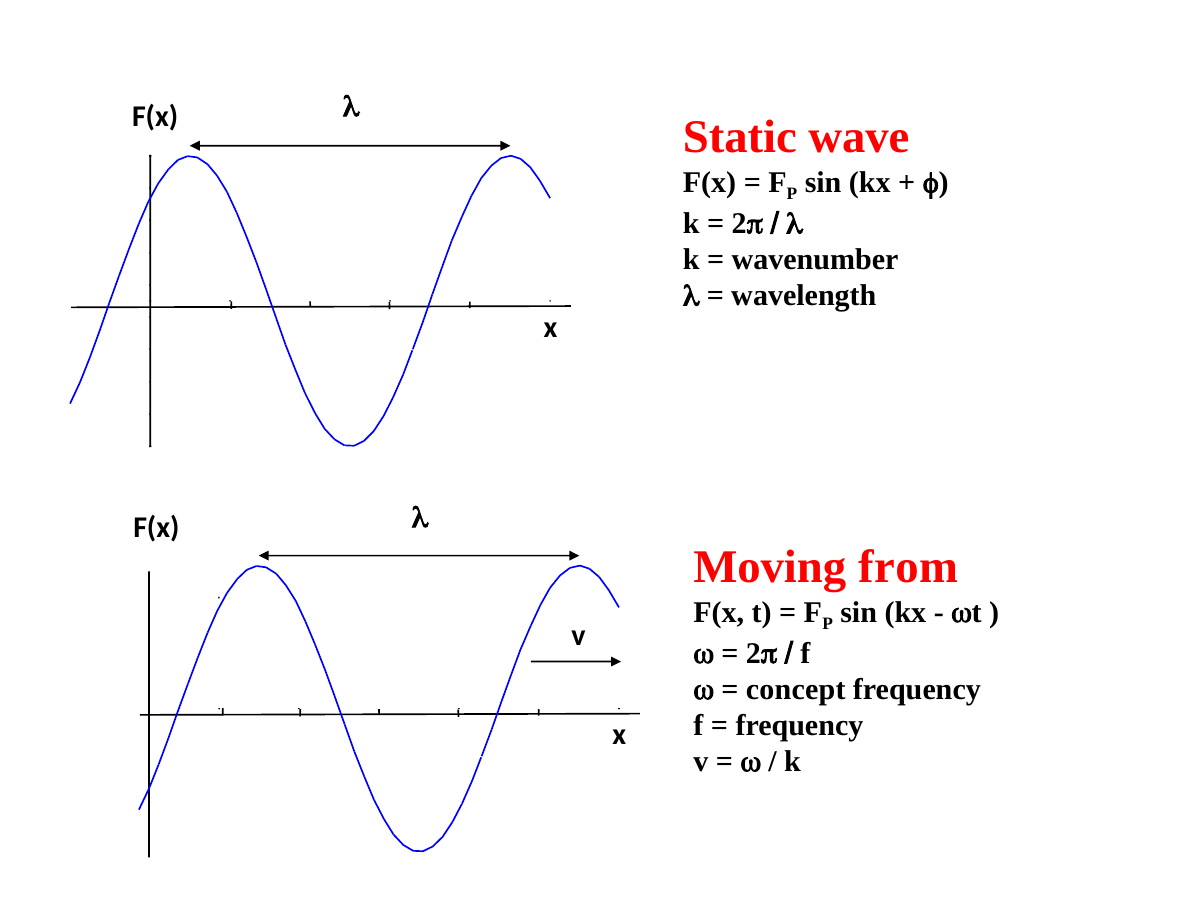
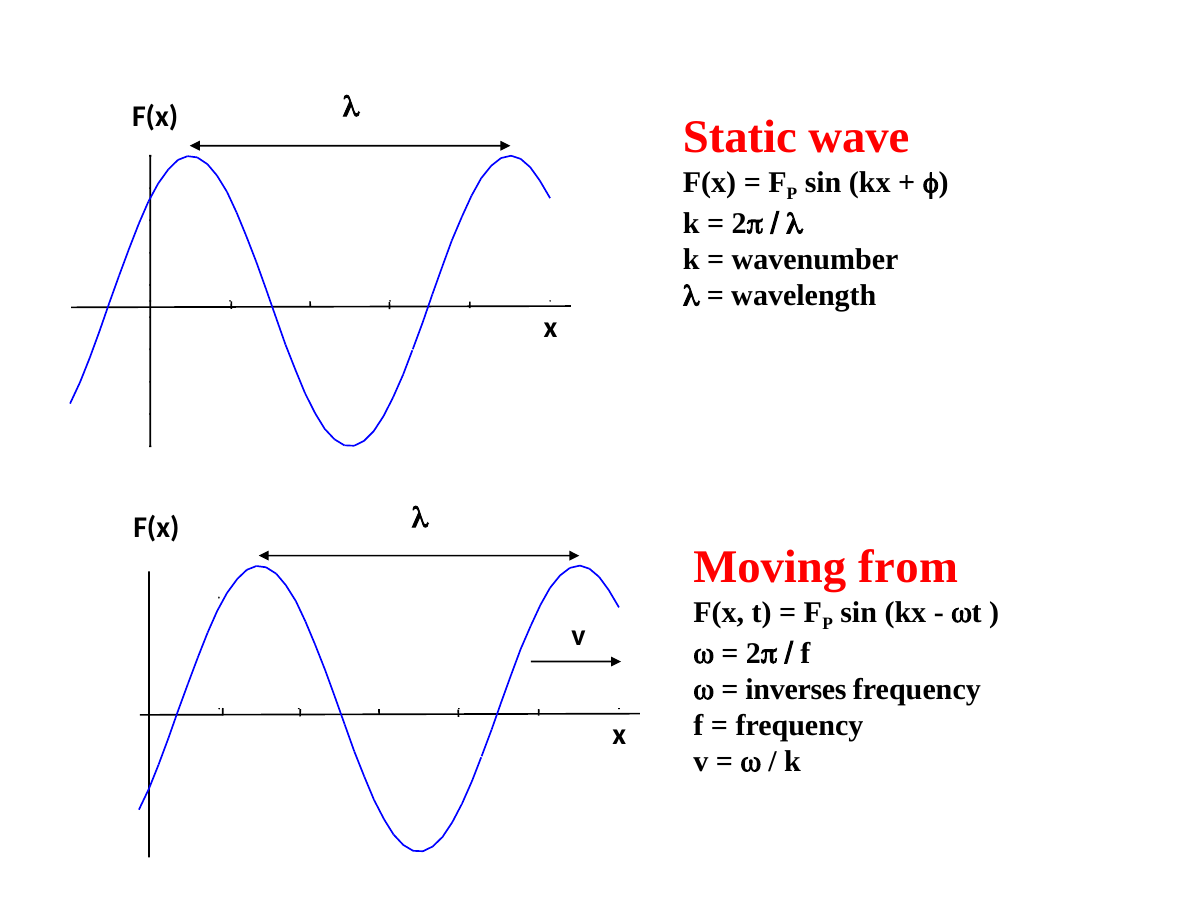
concept: concept -> inverses (796, 689)
